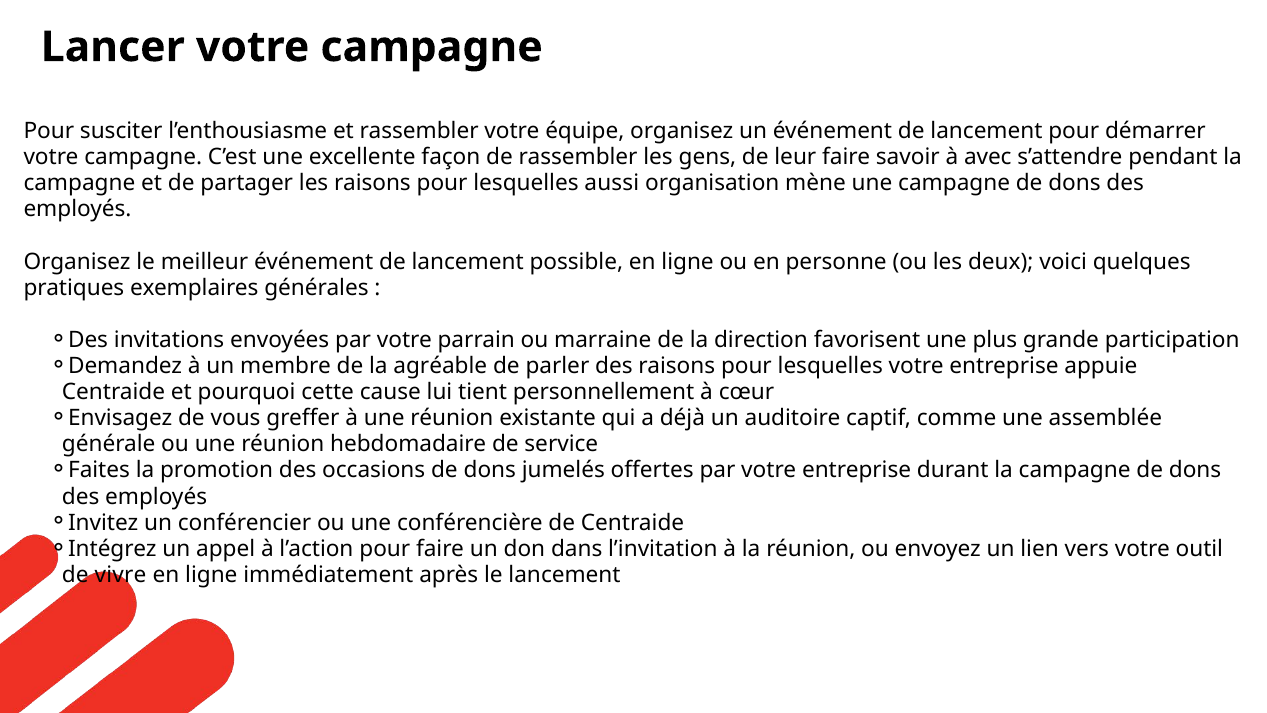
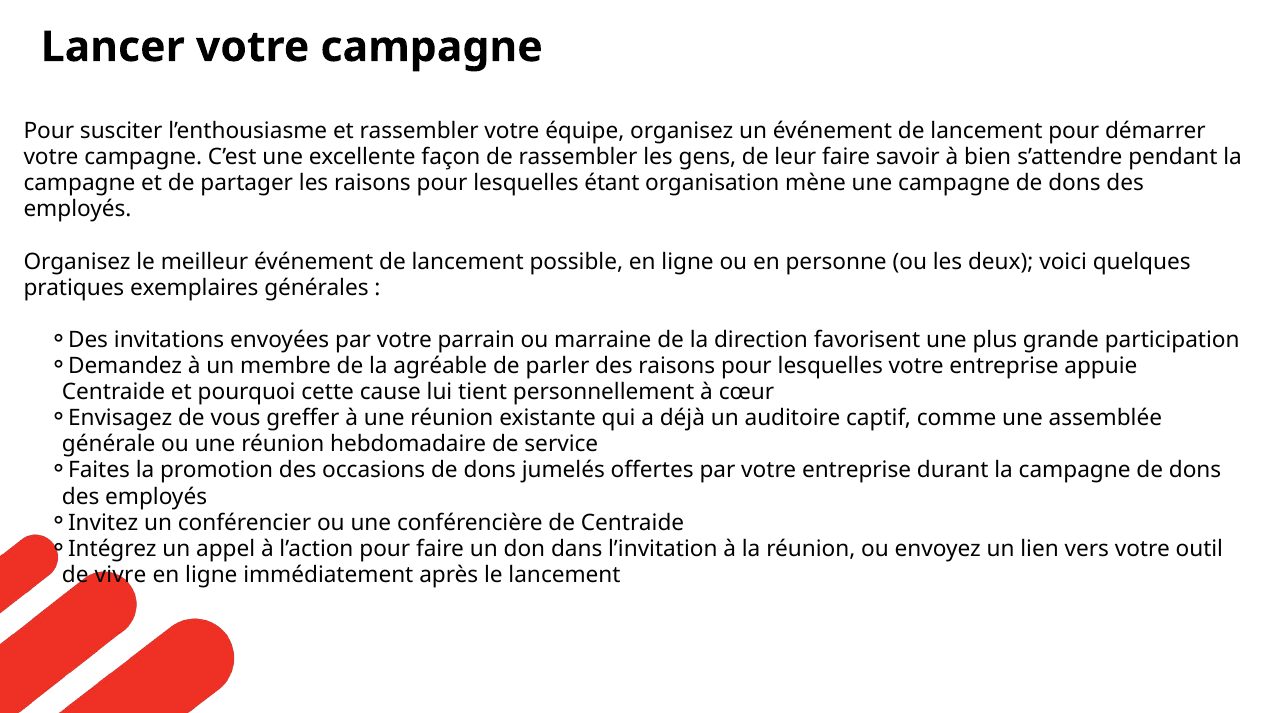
avec: avec -> bien (988, 157)
aussi: aussi -> étant (612, 183)
